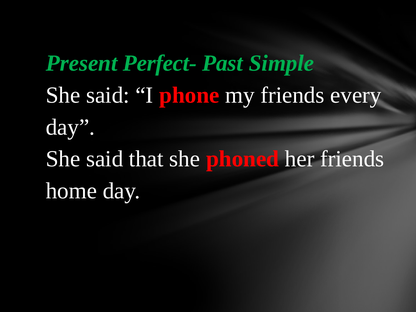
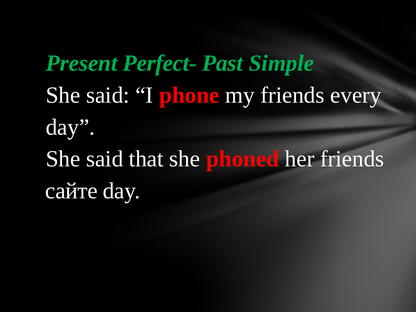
home: home -> сайте (71, 191)
